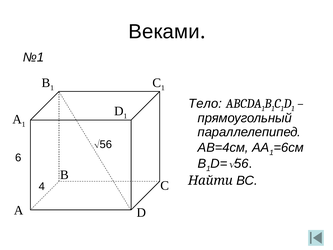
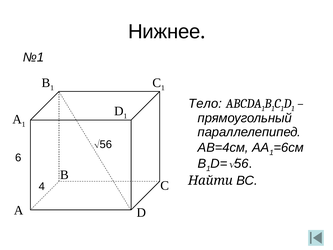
Веками: Веками -> Нижнее (164, 32)
